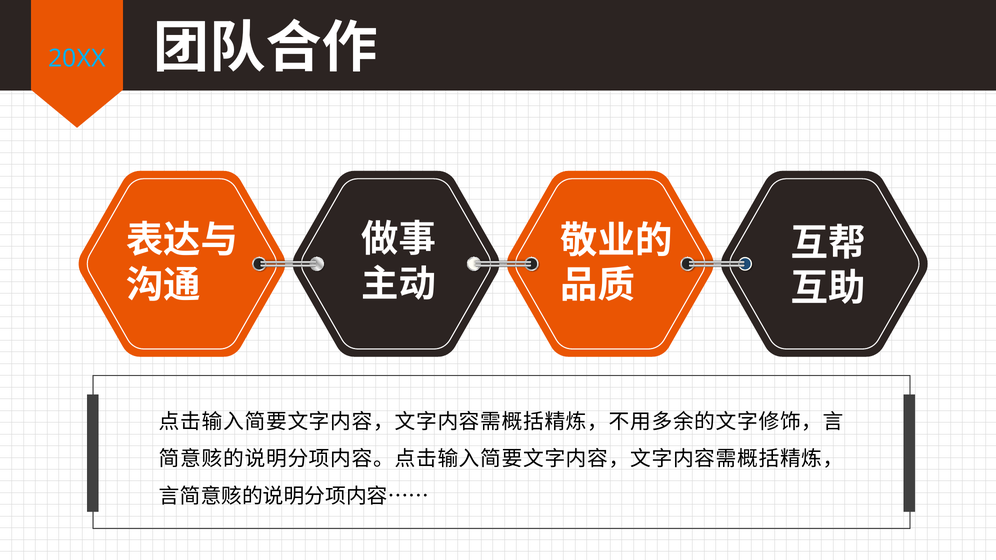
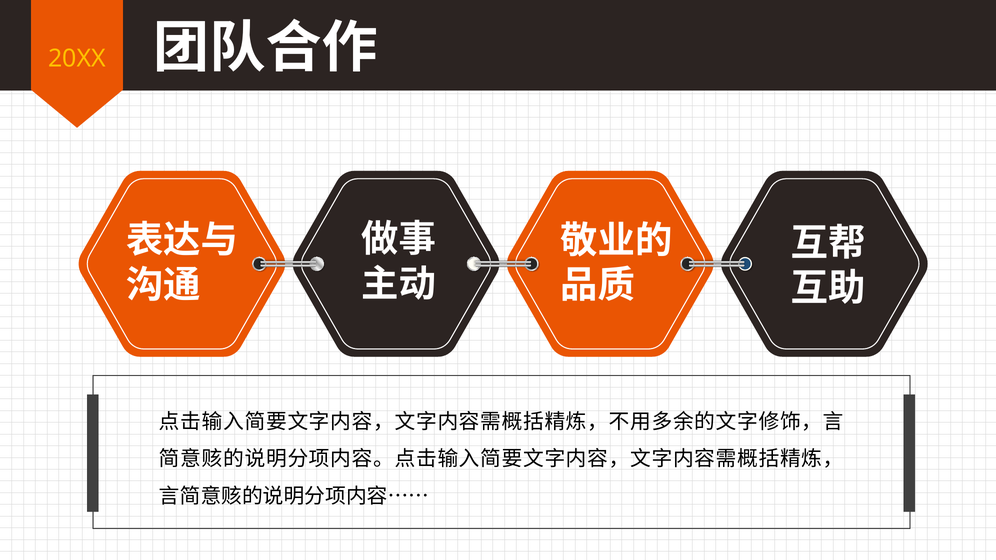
20XX colour: light blue -> yellow (77, 59)
